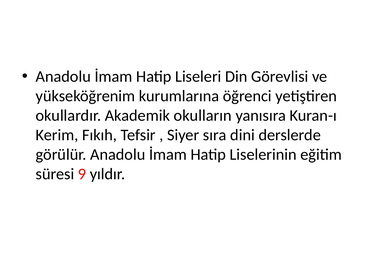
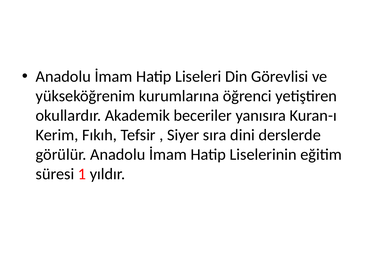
okulların: okulların -> beceriler (203, 116)
9: 9 -> 1 (82, 174)
